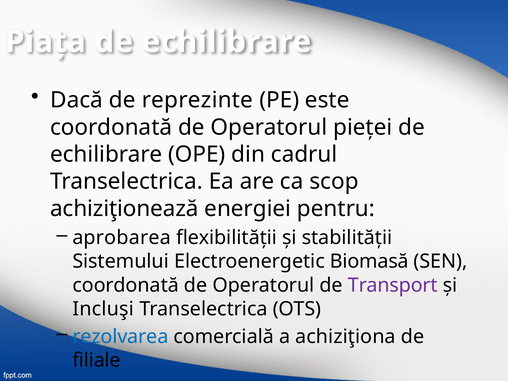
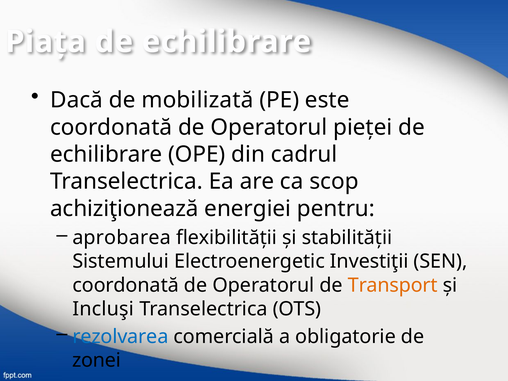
reprezinte: reprezinte -> mobilizată (197, 100)
Biomasă: Biomasă -> Investiţii (369, 261)
Transport colour: purple -> orange (393, 285)
achiziţiona: achiziţiona -> obligatorie (346, 337)
filiale: filiale -> zonei (97, 360)
